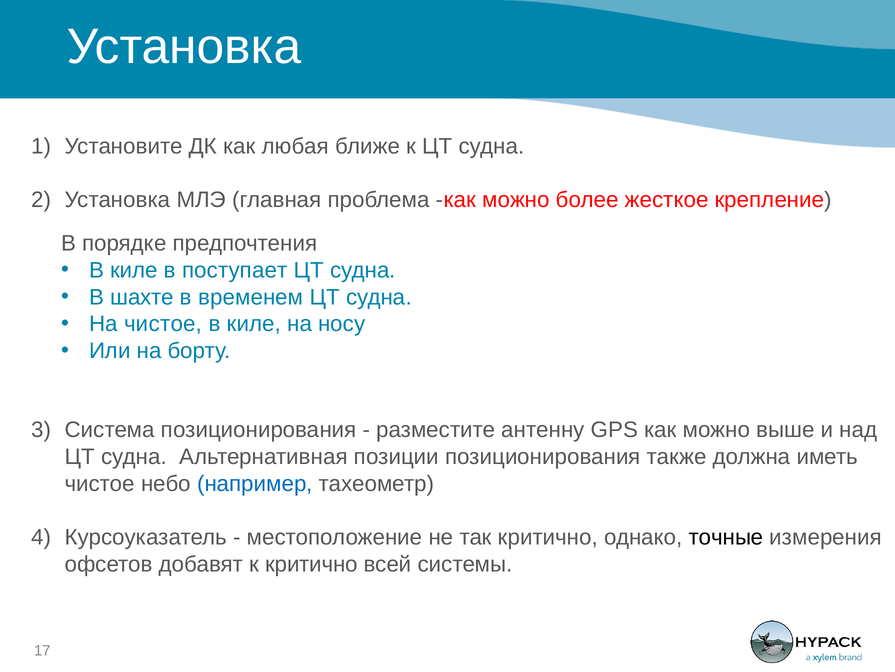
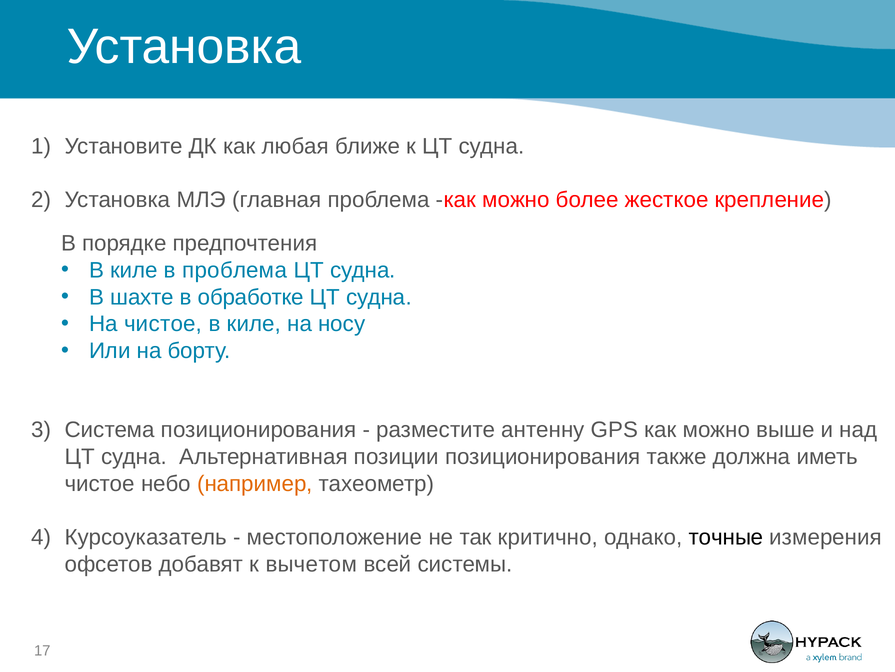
в поступает: поступает -> проблема (235, 270)
временем: временем -> обработке (251, 297)
например colour: blue -> orange (255, 483)
к критично: критично -> вычетом (311, 564)
